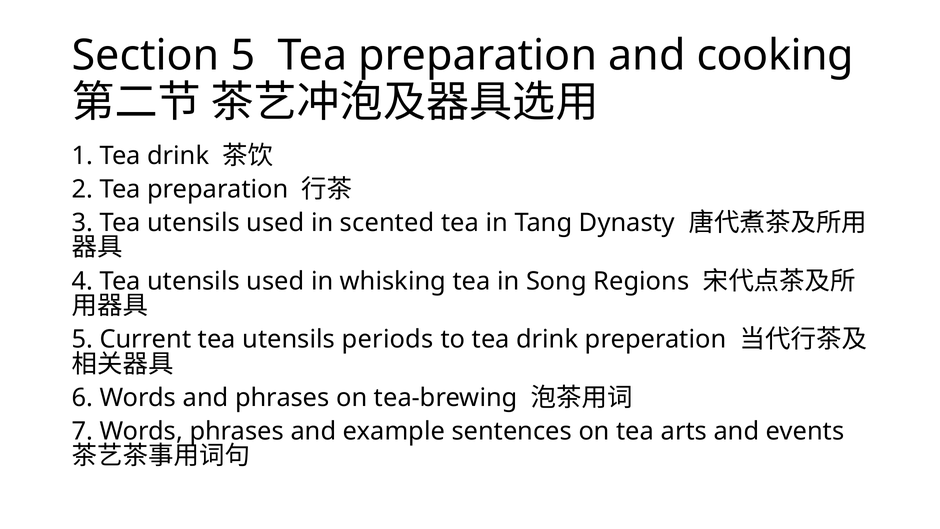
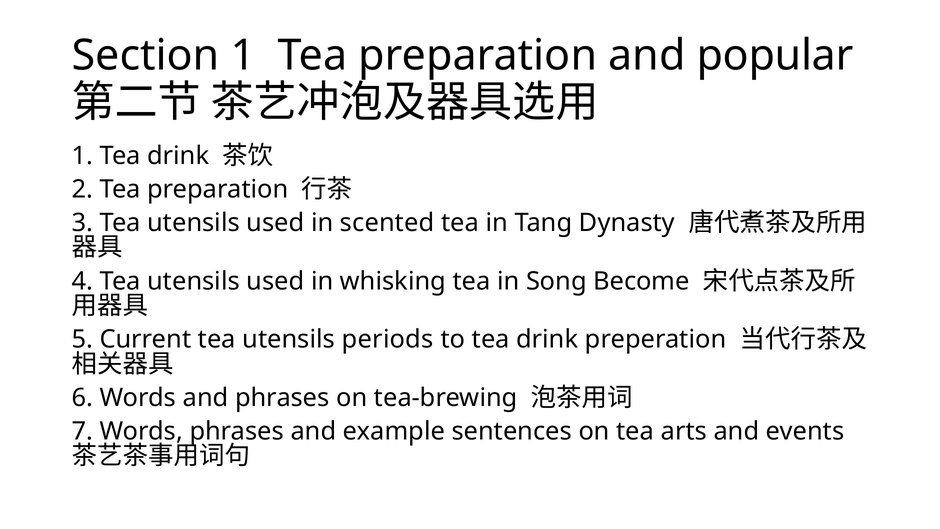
Section 5: 5 -> 1 (243, 56)
cooking: cooking -> popular (775, 56)
Regions: Regions -> Become (641, 281)
